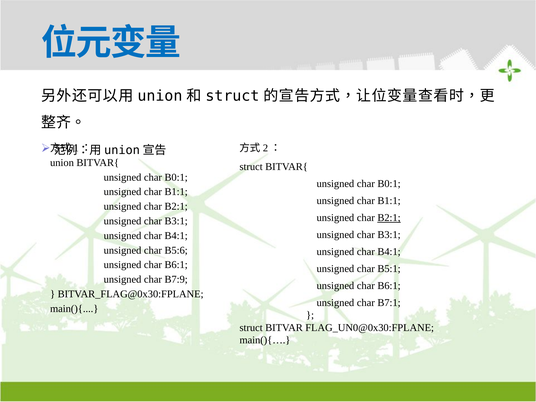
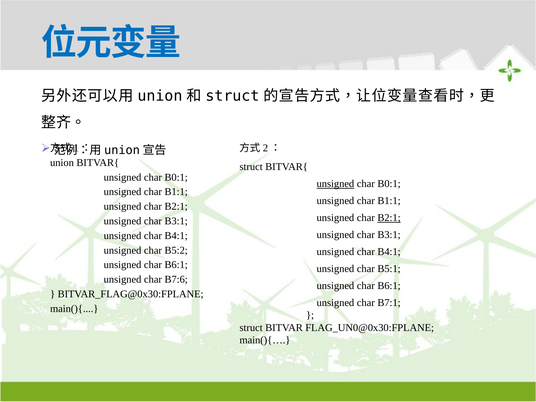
unsigned underline: none -> present (335, 184)
B5:6: B5:6 -> B5:2 (176, 250)
B7:9: B7:9 -> B7:6 (176, 279)
